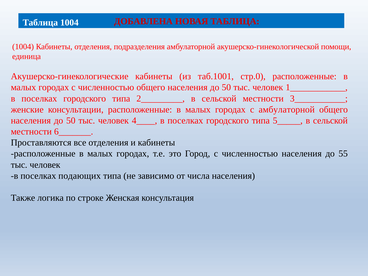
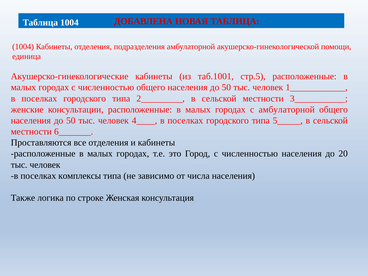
стр.0: стр.0 -> стр.5 (253, 76)
55: 55 -> 20 (343, 154)
подающих: подающих -> комплексы (80, 176)
